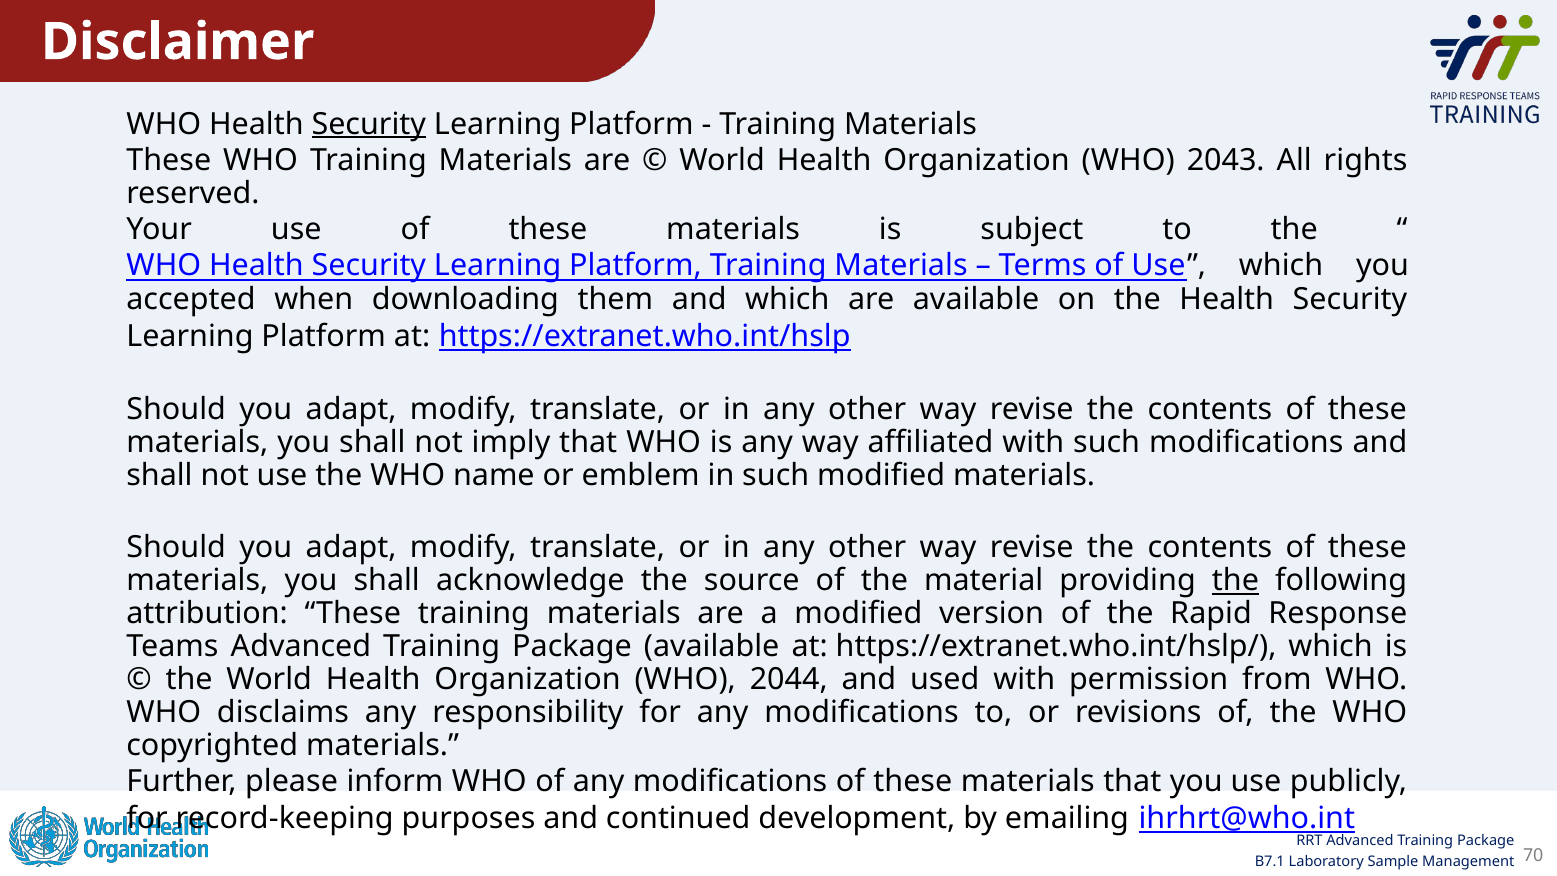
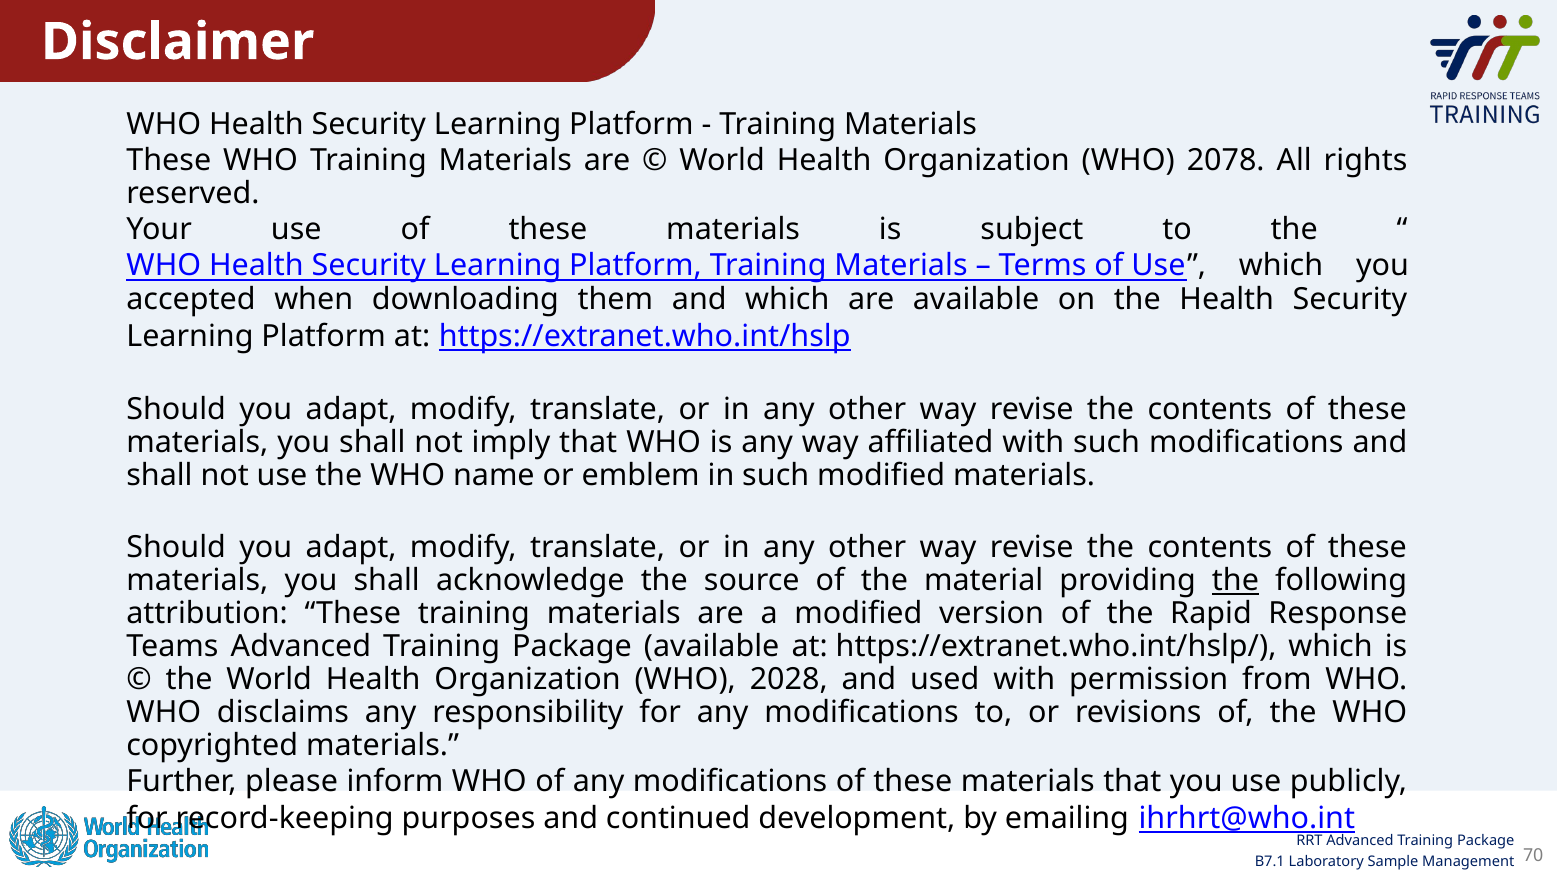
Security underline: present -> none (369, 124)
2043: 2043 -> 2078 (1226, 160)
2044: 2044 -> 2028 (789, 679)
